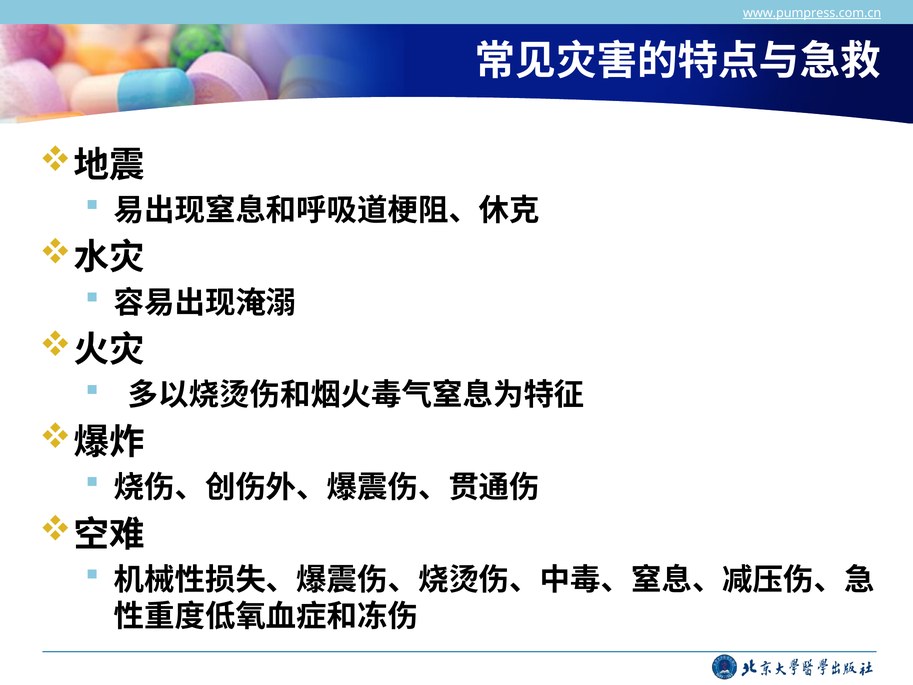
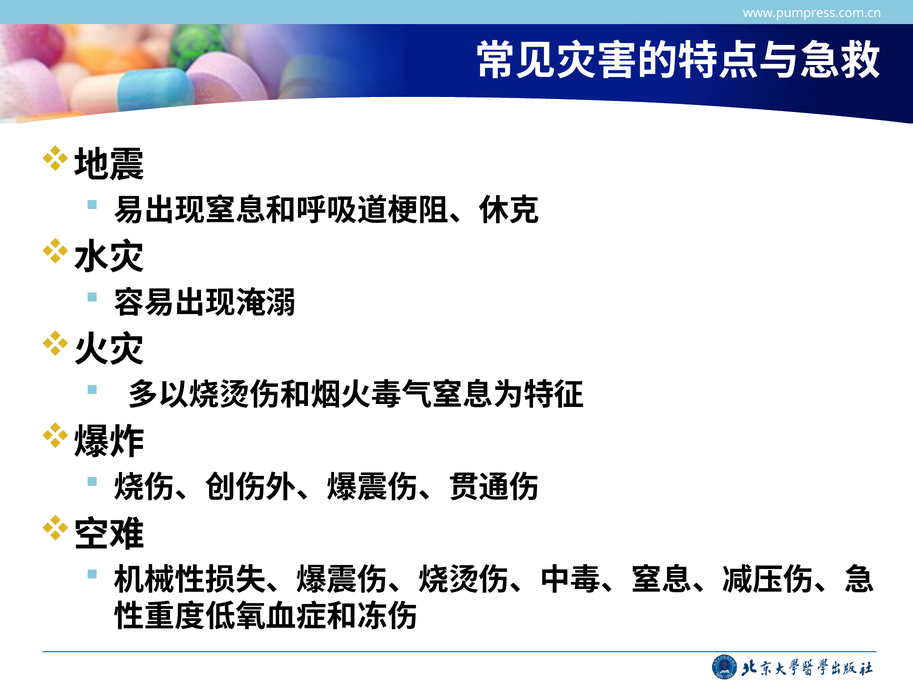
www.pumpress.com.cn underline: present -> none (812, 13)
